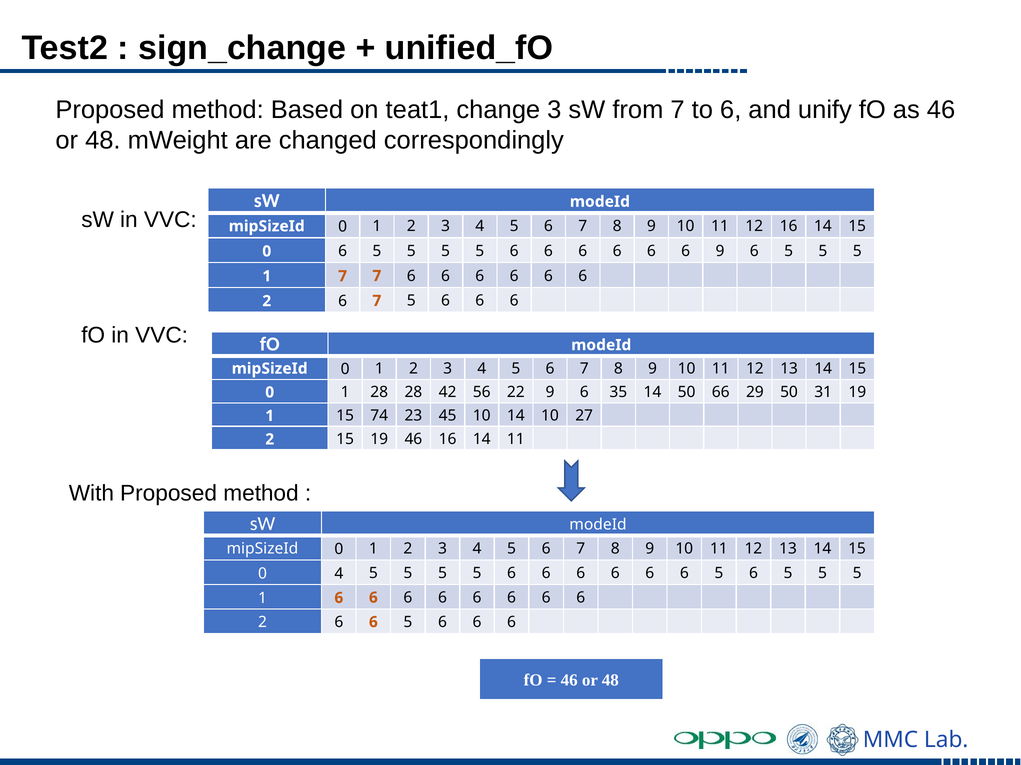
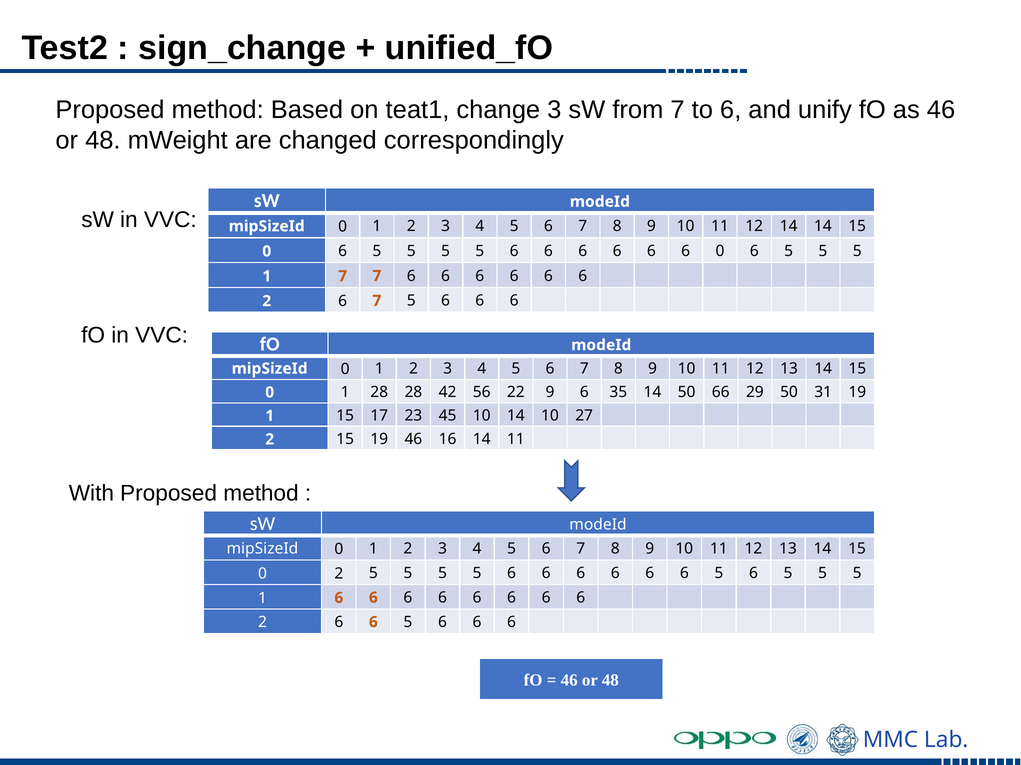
12 16: 16 -> 14 (789, 226)
6 9: 9 -> 0 (720, 251)
74: 74 -> 17 (379, 416)
0 4: 4 -> 2 (339, 574)
